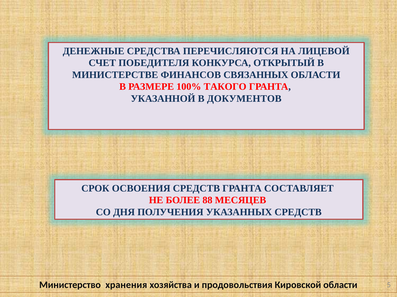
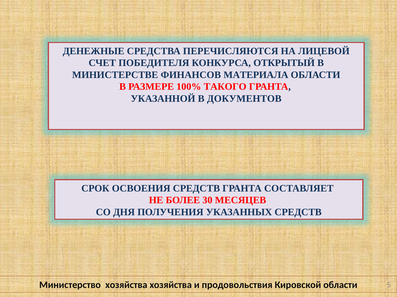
СВЯЗАННЫХ: СВЯЗАННЫХ -> МАТЕРИАЛА (256, 75)
88: 88 -> 30 (207, 201)
Министерство хранения: хранения -> хозяйства (126, 286)
